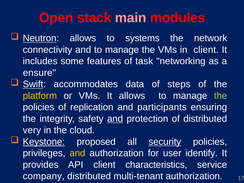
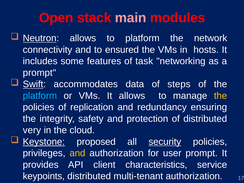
to systems: systems -> platform (142, 38)
and to manage: manage -> ensured (122, 50)
in client: client -> hosts (206, 50)
ensure: ensure -> prompt (39, 73)
platform colour: yellow -> light blue (40, 96)
the colour: light green -> yellow (220, 96)
participants: participants -> redundancy (162, 107)
and underline: present -> none (115, 119)
user identify: identify -> prompt (202, 153)
company: company -> keypoints (44, 176)
